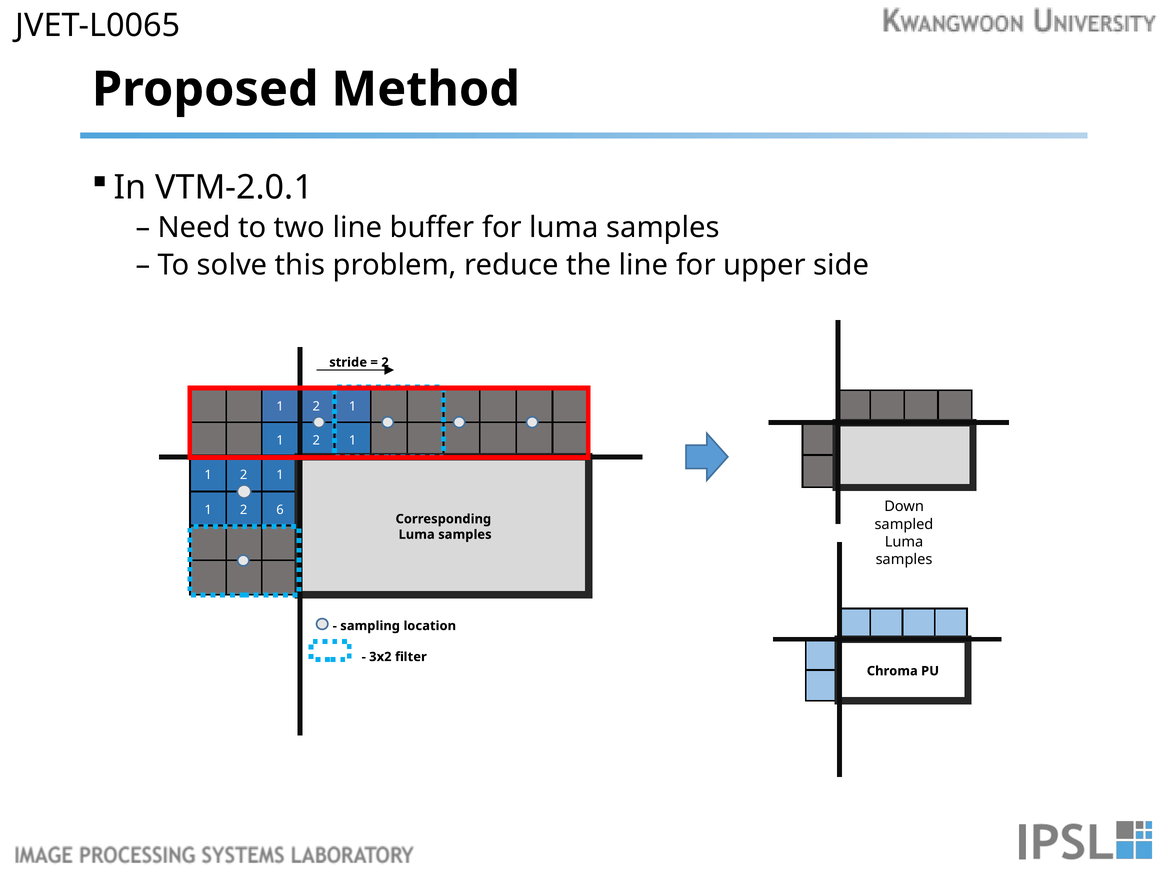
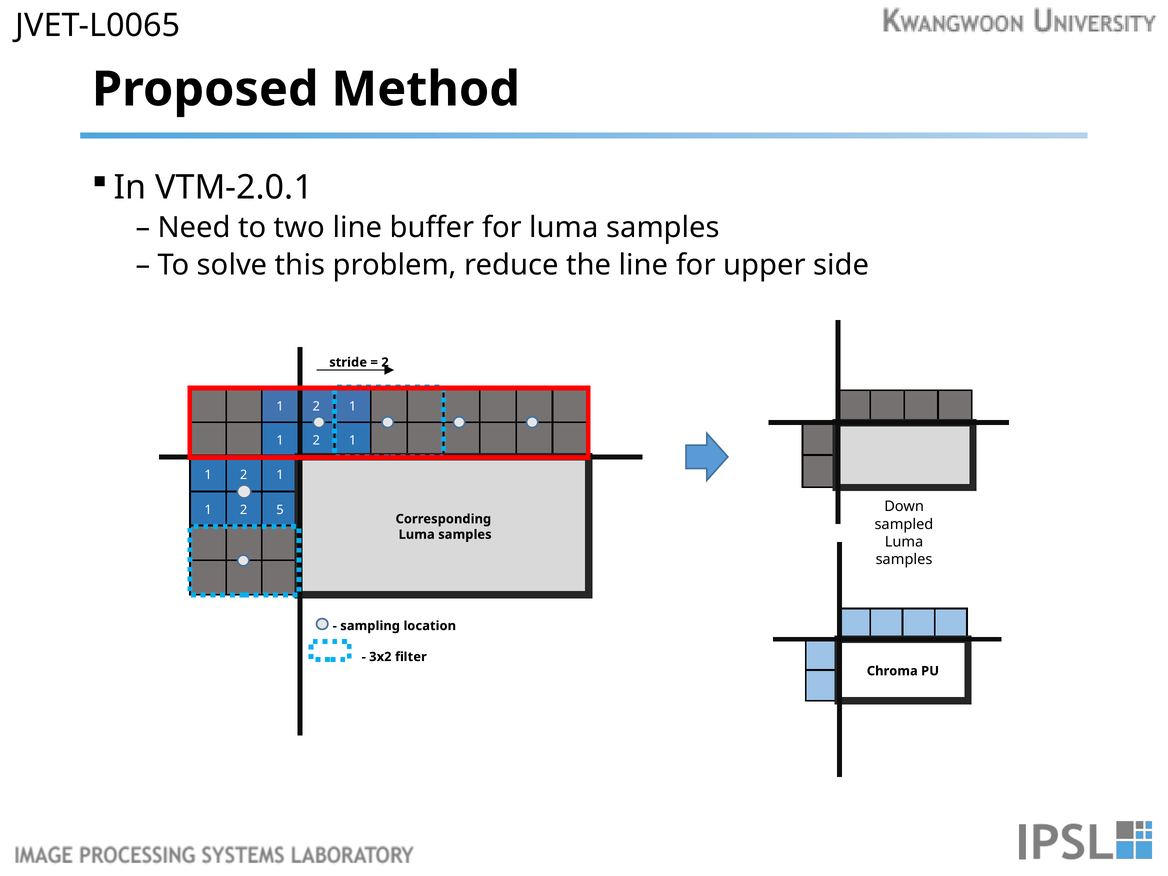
6: 6 -> 5 (280, 510)
